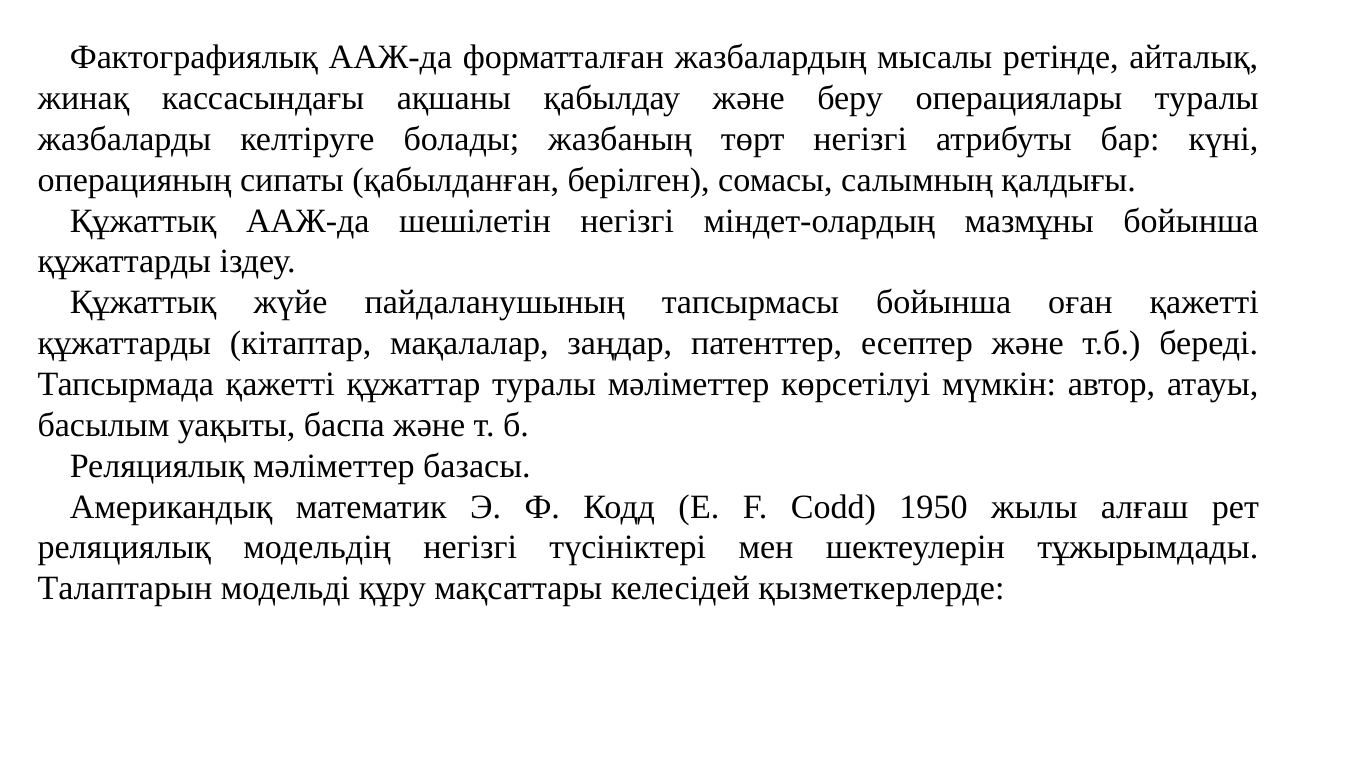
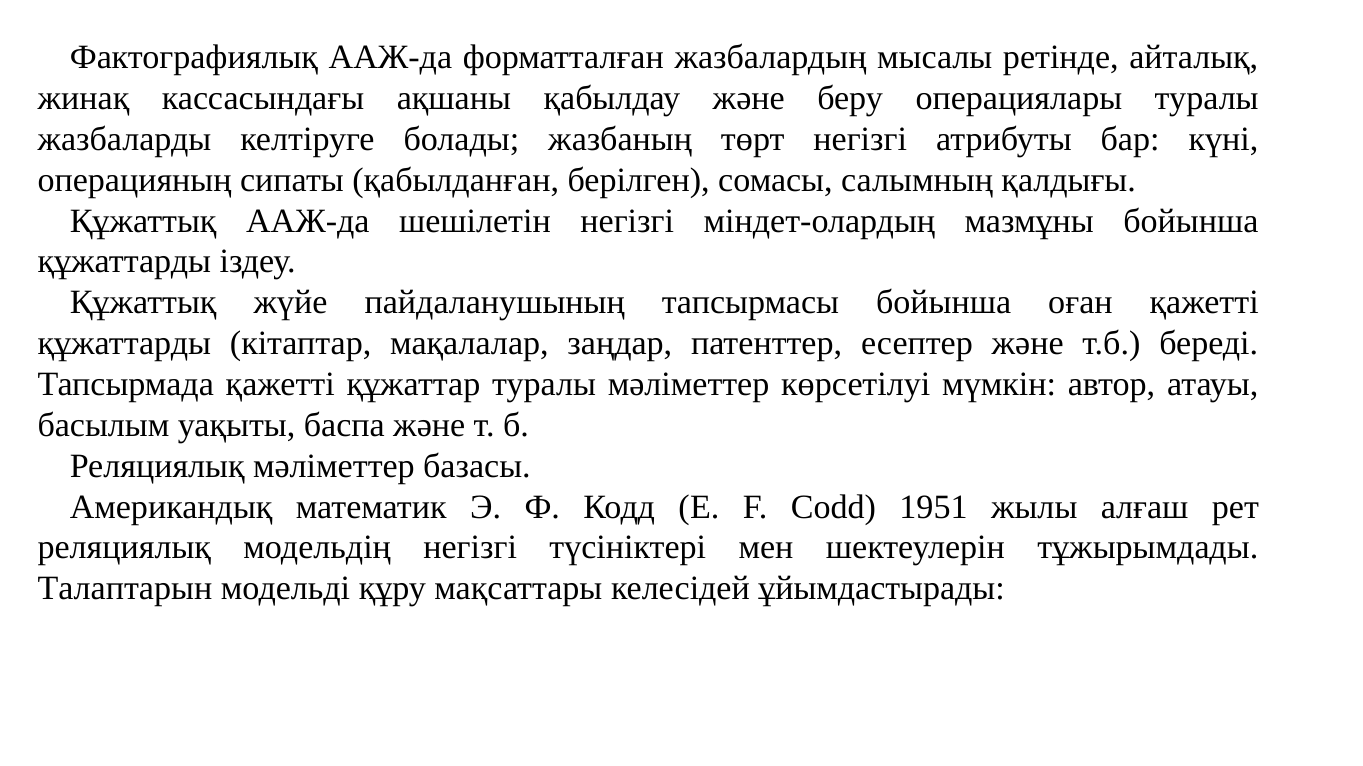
1950: 1950 -> 1951 (934, 507)
қызметкерлерде: қызметкерлерде -> ұйымдастырады (882, 589)
